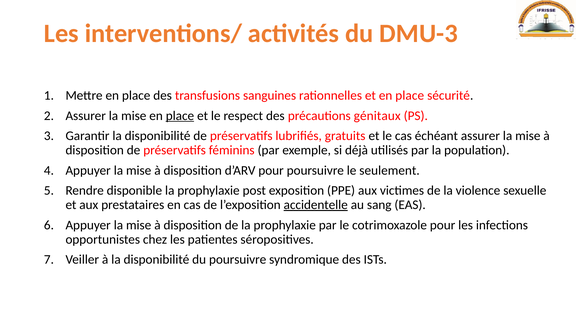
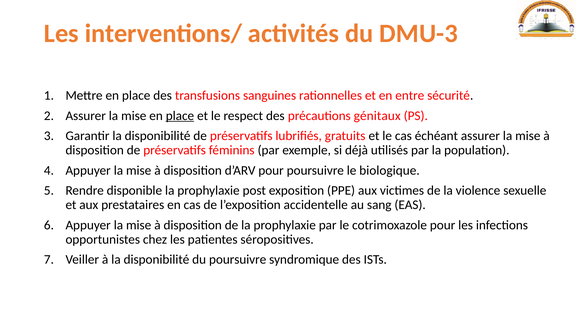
et en place: place -> entre (410, 95)
seulement: seulement -> biologique (390, 170)
accidentelle underline: present -> none (316, 205)
